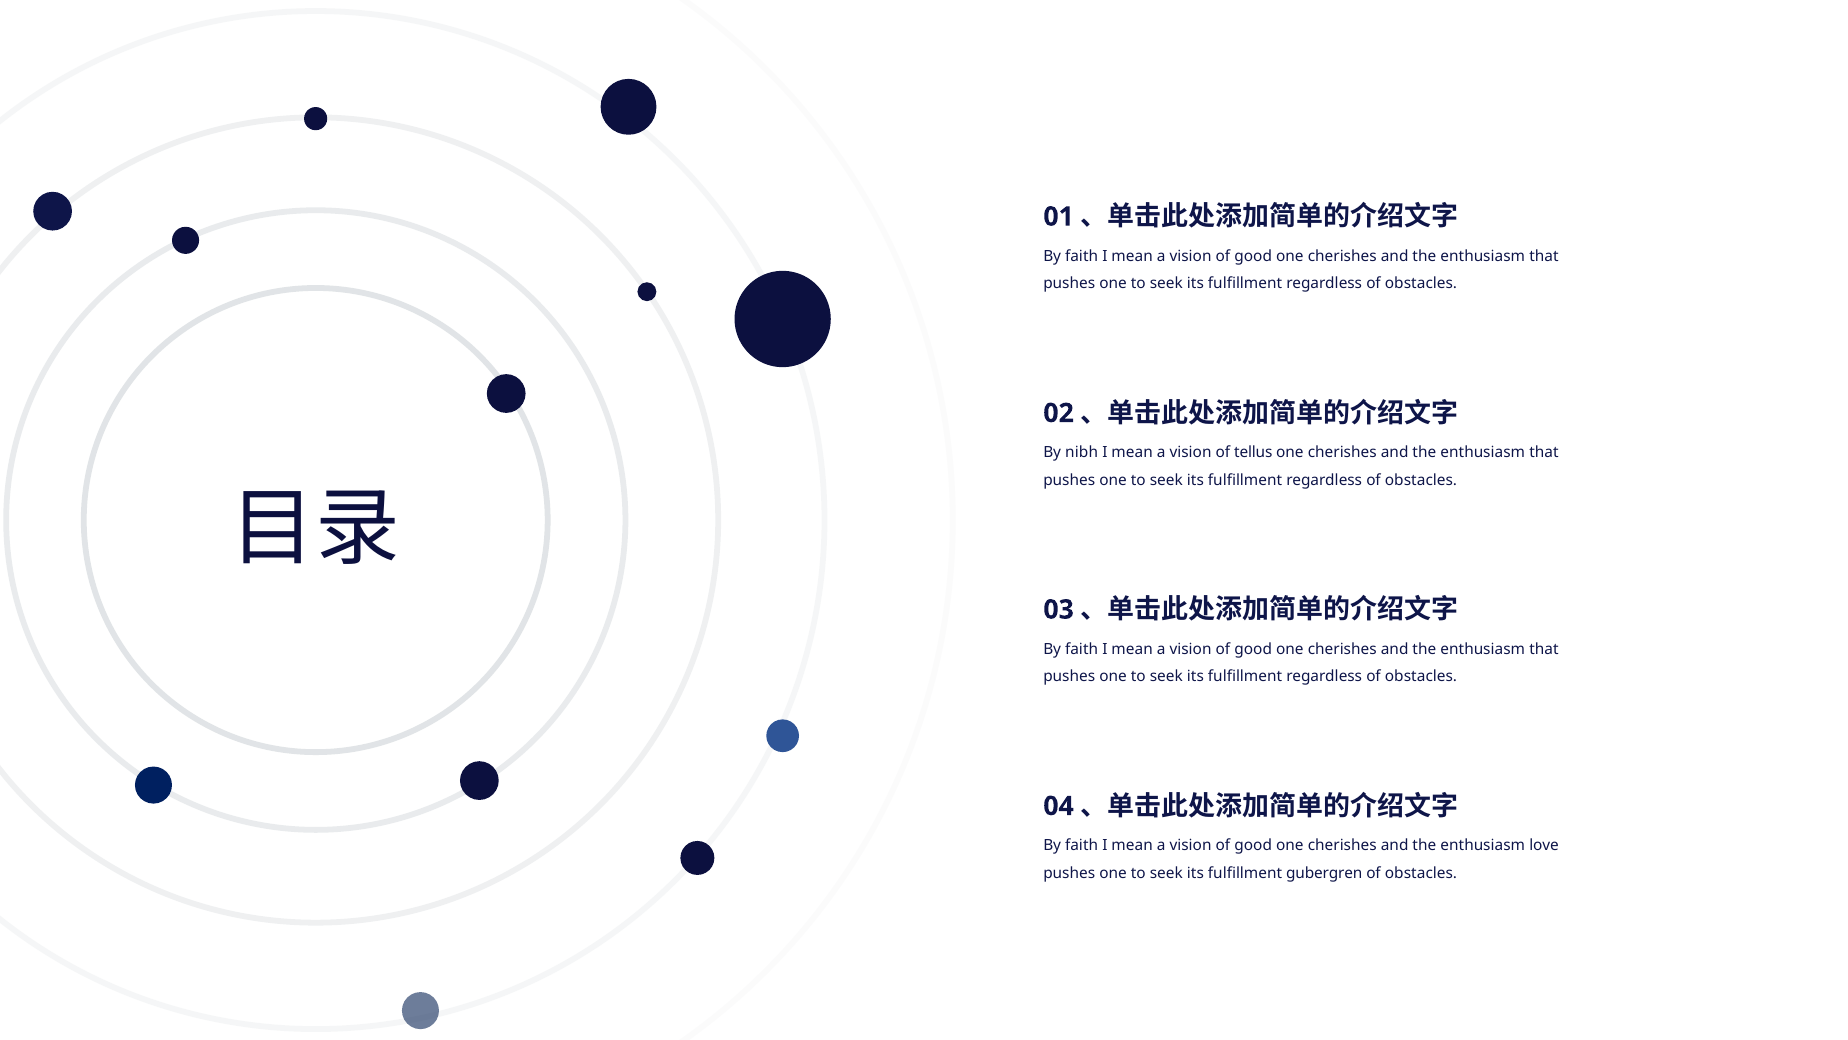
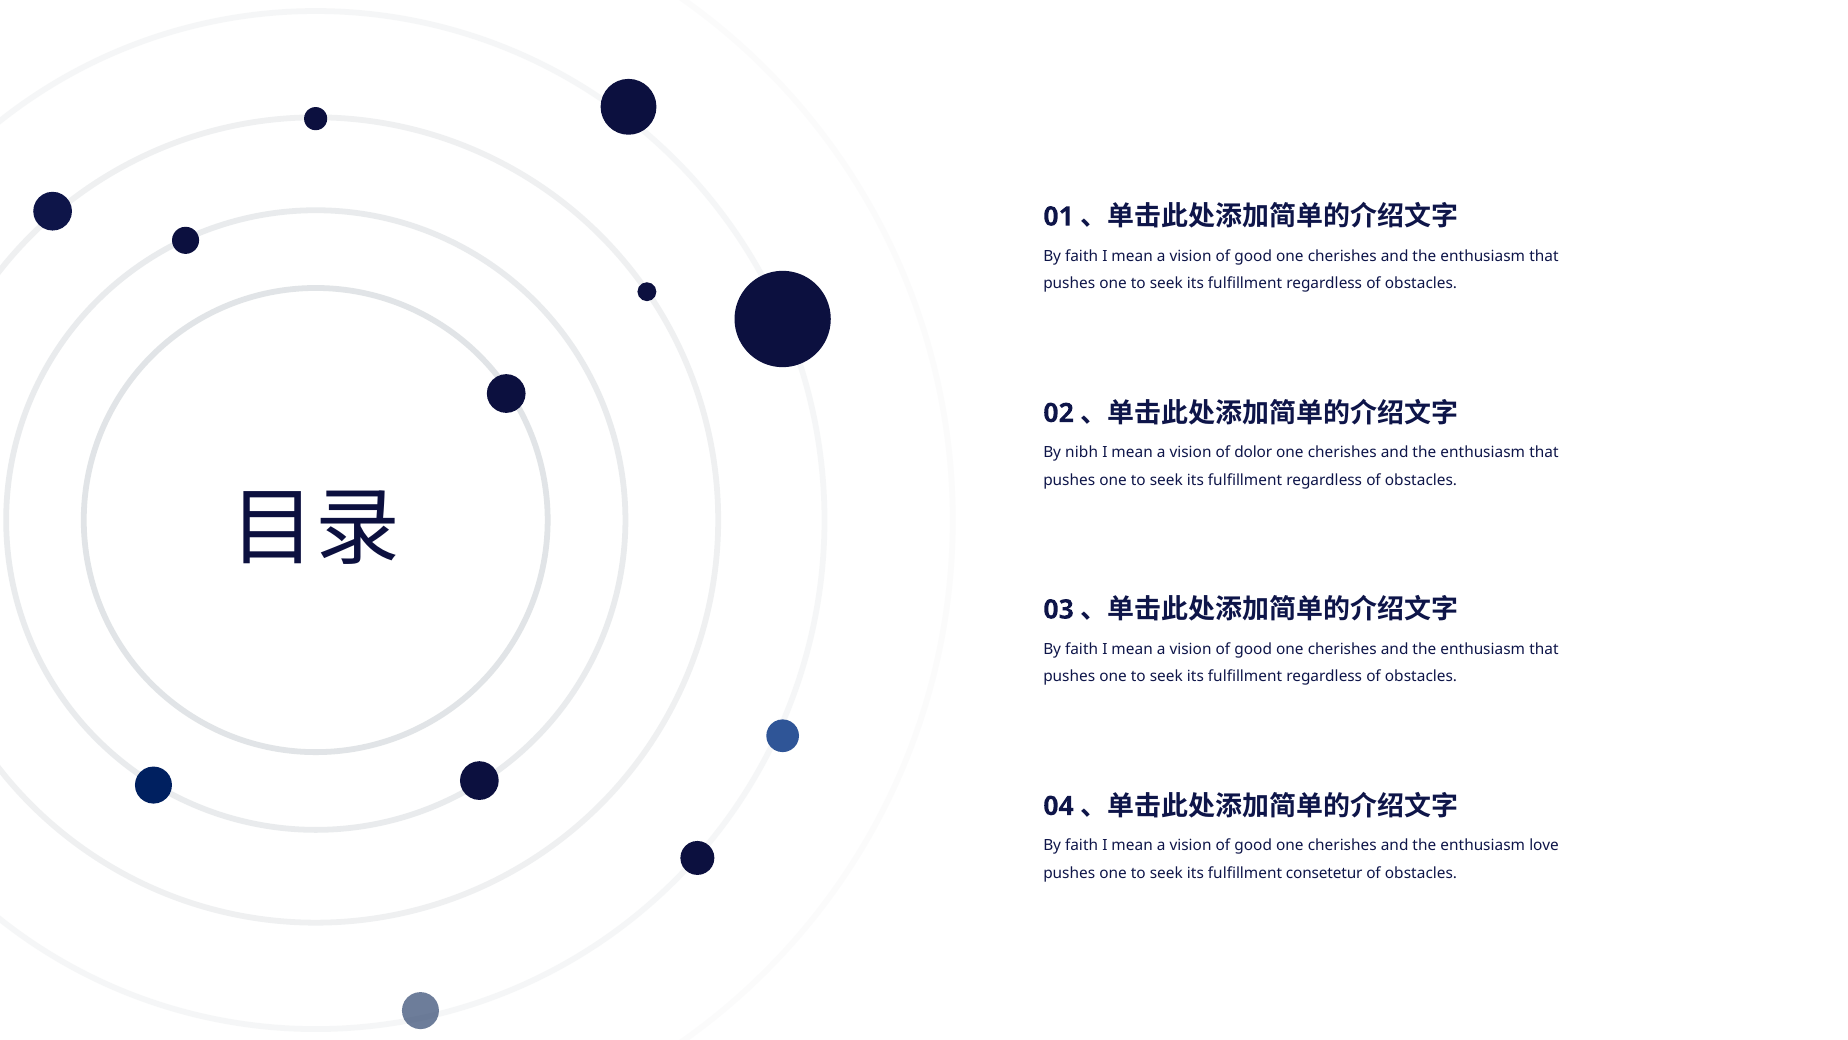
tellus: tellus -> dolor (1253, 452)
gubergren: gubergren -> consetetur (1324, 873)
